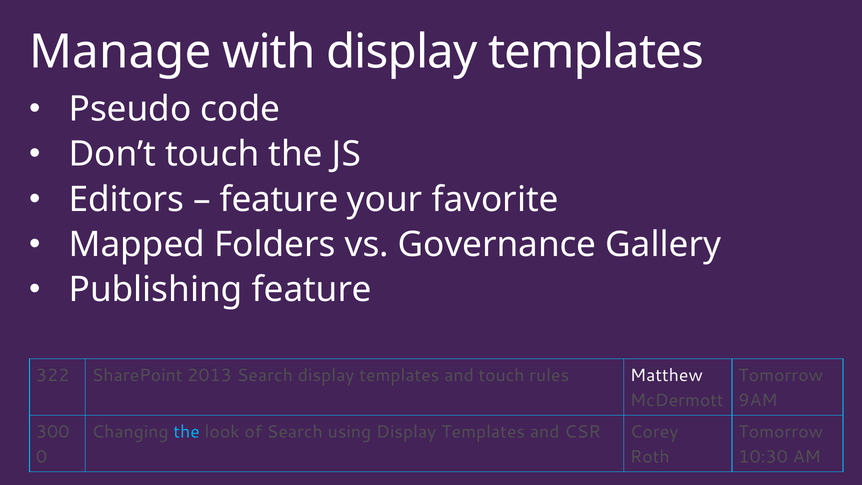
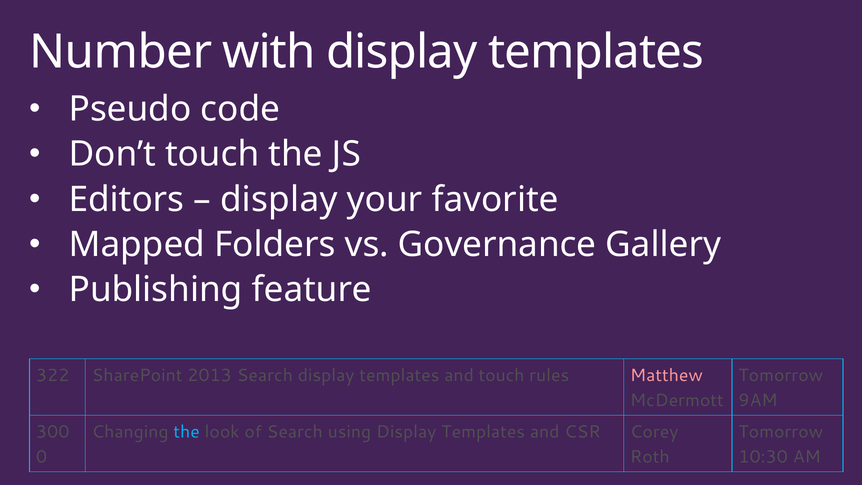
Manage: Manage -> Number (121, 52)
feature: feature -> display (279, 199)
Matthew colour: white -> pink (666, 375)
